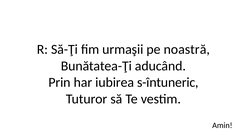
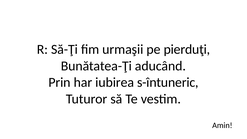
noastră: noastră -> pierduţi (187, 49)
